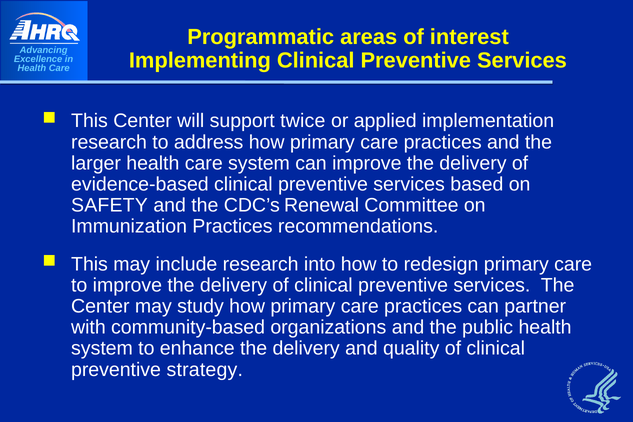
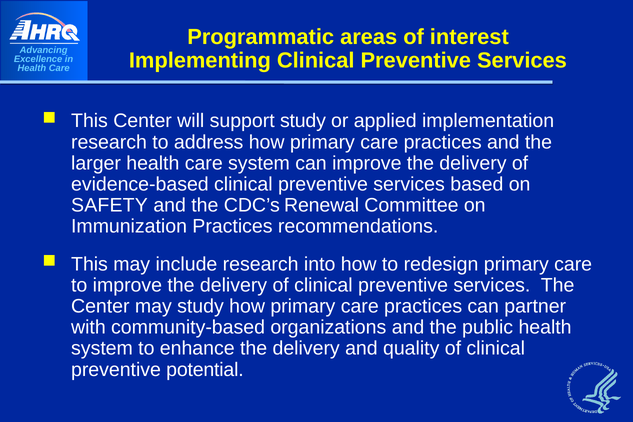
support twice: twice -> study (303, 121)
strategy: strategy -> potential (205, 370)
